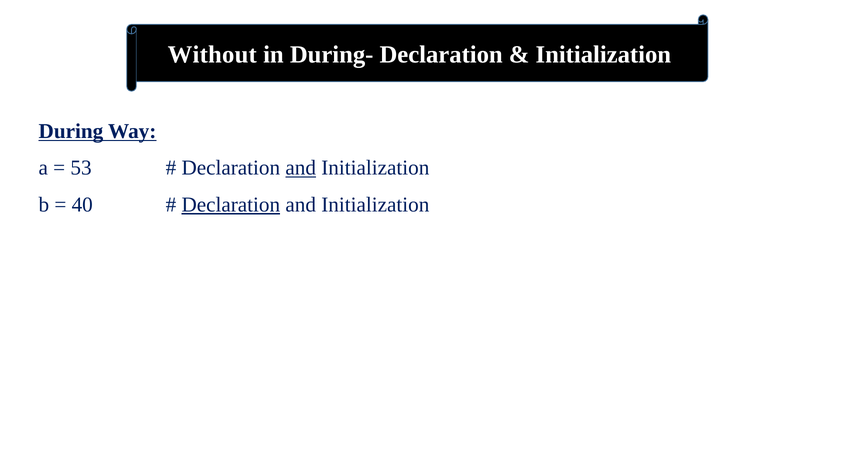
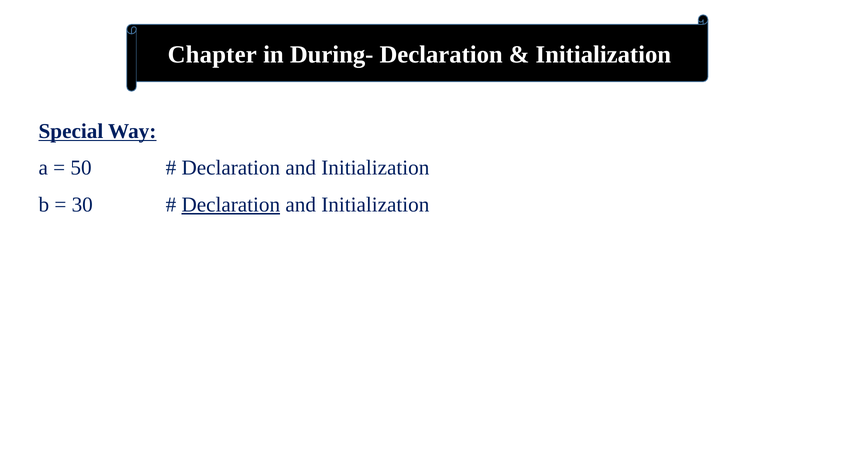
Without: Without -> Chapter (212, 55)
During: During -> Special (71, 131)
53: 53 -> 50 (81, 168)
and underline: present -> none (301, 168)
40: 40 -> 30 (82, 205)
